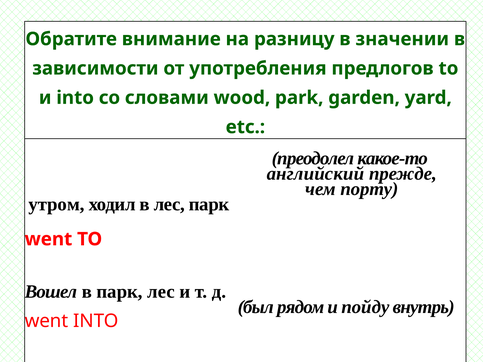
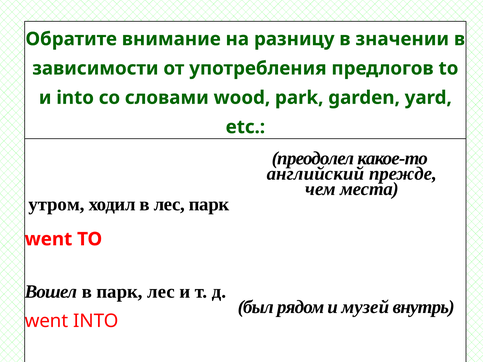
порту: порту -> места (369, 189)
пойду: пойду -> музей (365, 307)
